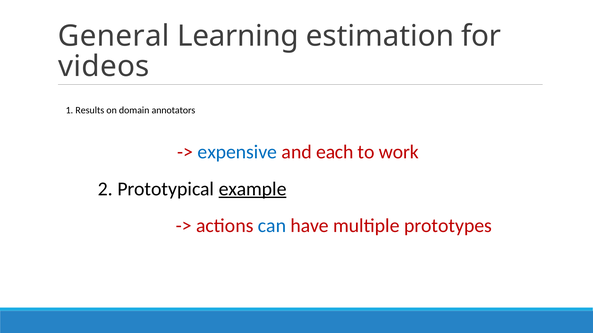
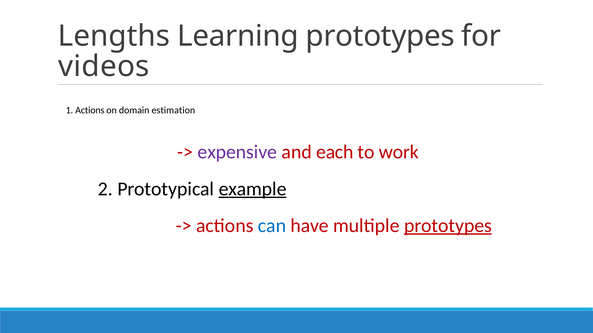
General: General -> Lengths (114, 36)
Learning estimation: estimation -> prototypes (380, 36)
1 Results: Results -> Actions (90, 110)
annotators: annotators -> estimation (173, 110)
expensive colour: blue -> purple (237, 152)
prototypes underline: none -> present (448, 226)
